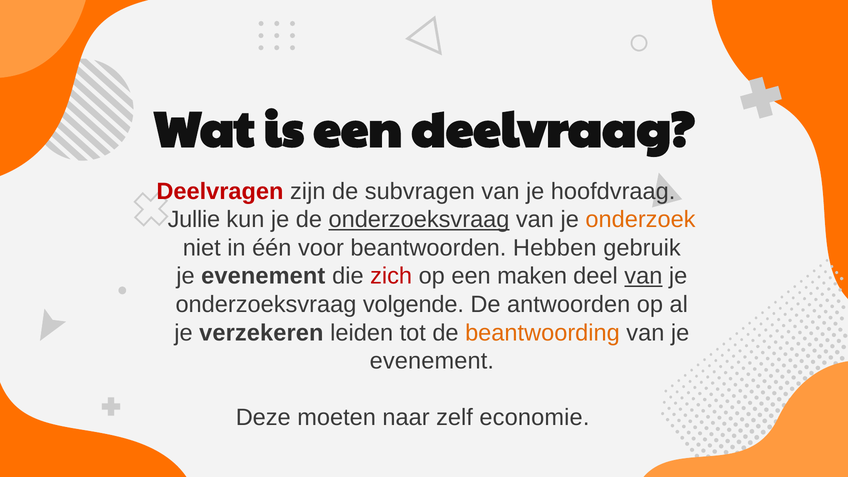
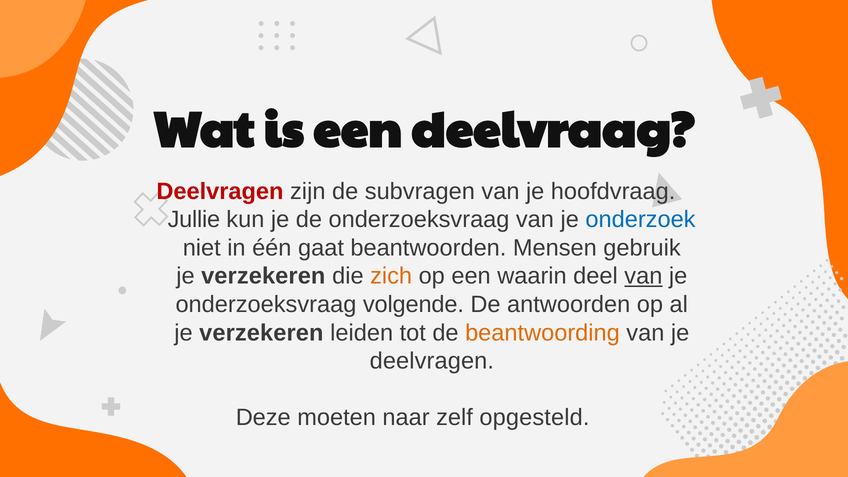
onderzoeksvraag underline: present -> none (419, 220)
onderzoek colour: orange -> blue (640, 220)
voor: voor -> gaat (321, 248)
Hebben: Hebben -> Mensen (555, 248)
evenement: evenement -> verzekeren (263, 276)
zich colour: red -> orange (391, 276)
maken: maken -> waarin (532, 276)
evenement: evenement -> deelvragen (432, 361)
economie: economie -> opgesteld (534, 418)
